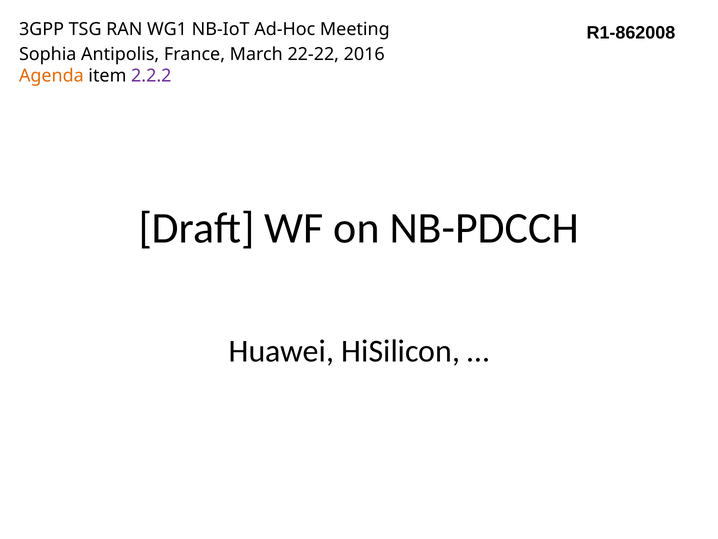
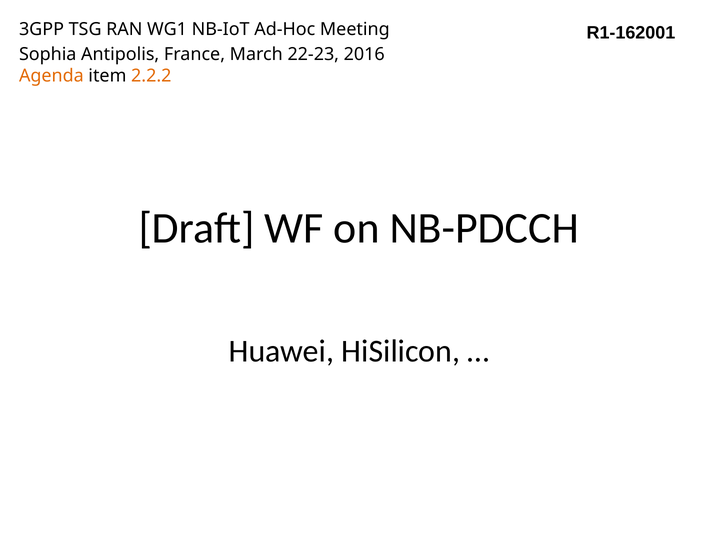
R1-862008: R1-862008 -> R1-162001 (631, 33)
22-22: 22-22 -> 22-23 (313, 54)
2.2.2 colour: purple -> orange (151, 76)
